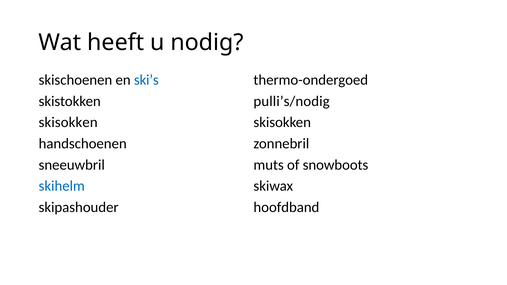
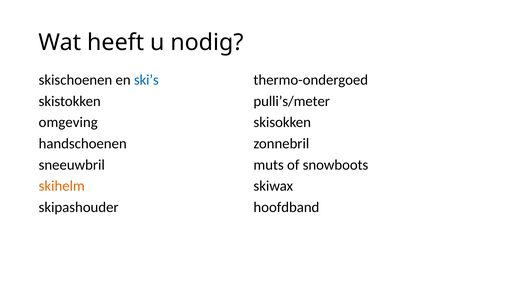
pulli’s/nodig: pulli’s/nodig -> pulli’s/meter (292, 101)
skisokken: skisokken -> omgeving (68, 123)
skihelm colour: blue -> orange (62, 186)
